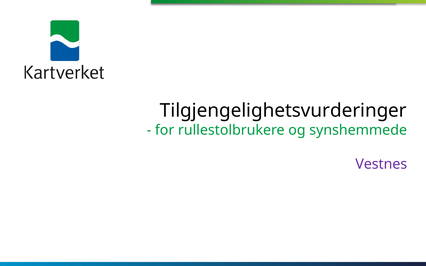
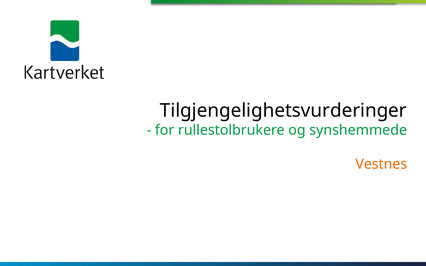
Vestnes colour: purple -> orange (381, 164)
